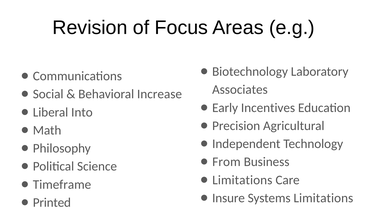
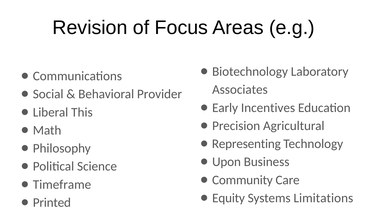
Increase: Increase -> Provider (160, 94)
Into: Into -> This (82, 112)
Independent: Independent -> Representing (246, 144)
From: From -> Upon (227, 162)
Limitations: Limitations -> Community (242, 180)
Insure: Insure -> Equity (229, 198)
